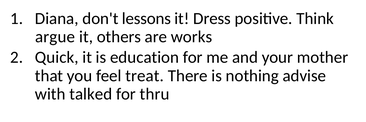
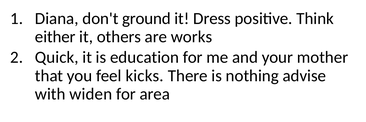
lessons: lessons -> ground (146, 19)
argue: argue -> either (55, 37)
treat: treat -> kicks (145, 76)
talked: talked -> widen (91, 94)
thru: thru -> area (155, 94)
